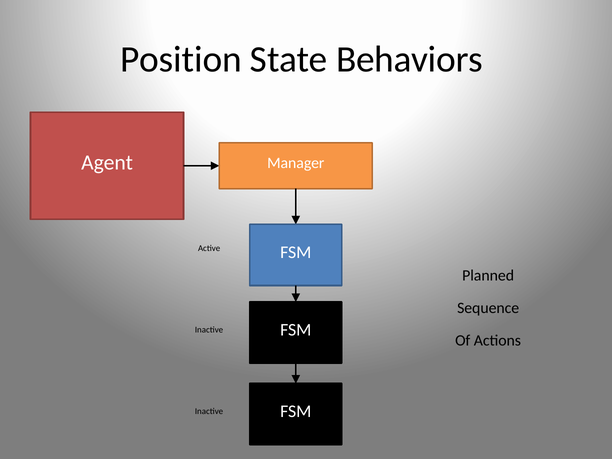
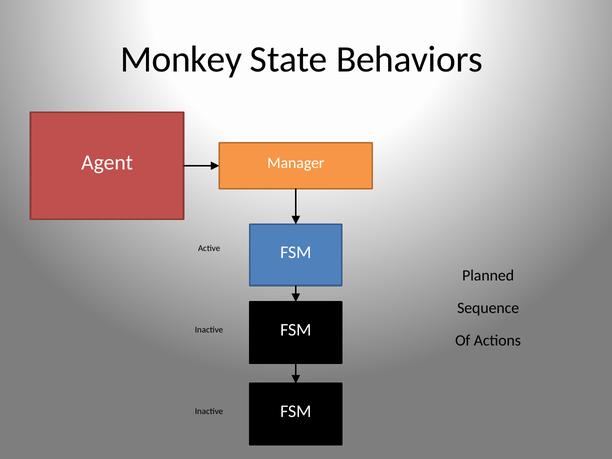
Position: Position -> Monkey (181, 59)
